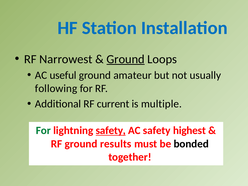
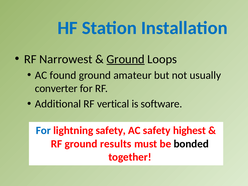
useful: useful -> found (63, 75)
following: following -> converter (56, 89)
current: current -> vertical (113, 104)
multiple: multiple -> software (162, 104)
For colour: green -> blue (43, 131)
safety underline: present -> none (111, 131)
